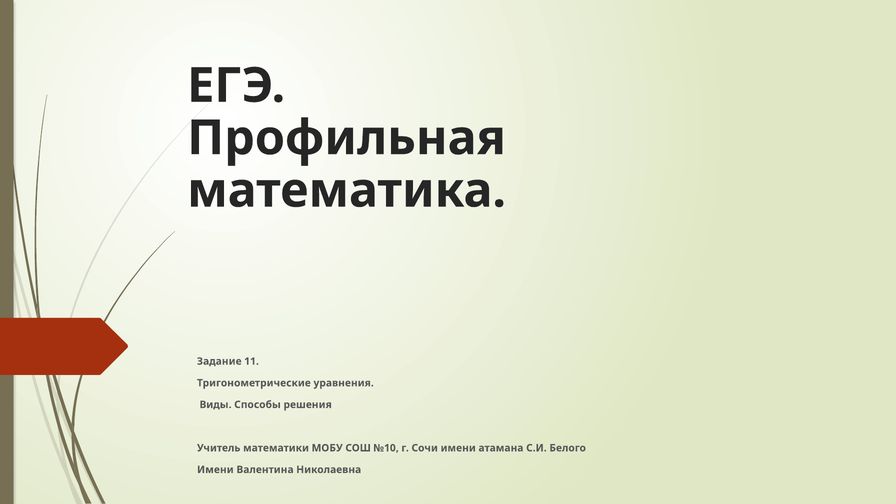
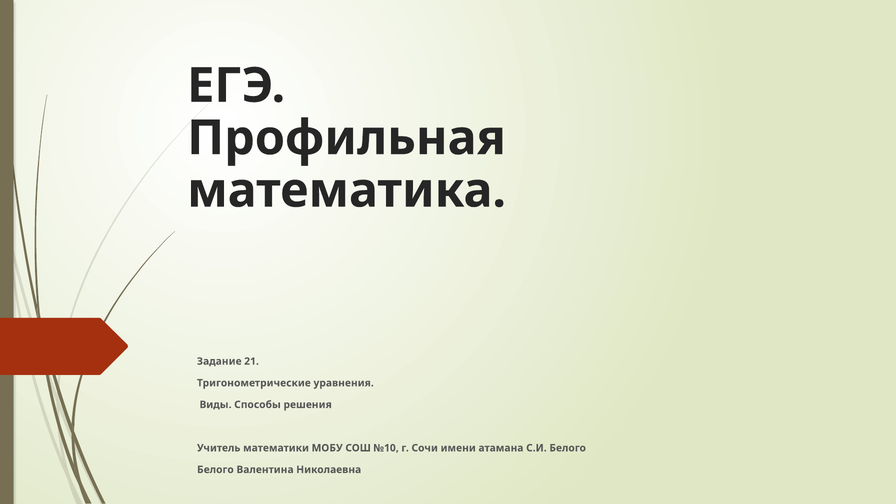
11: 11 -> 21 (252, 361)
Имени: Имени -> Белого (215, 470)
